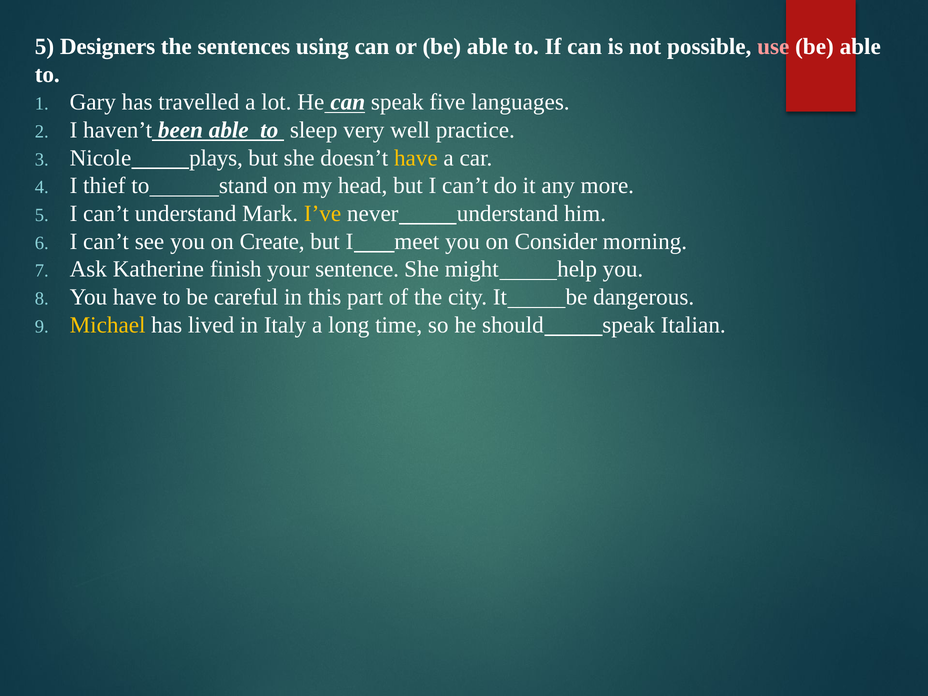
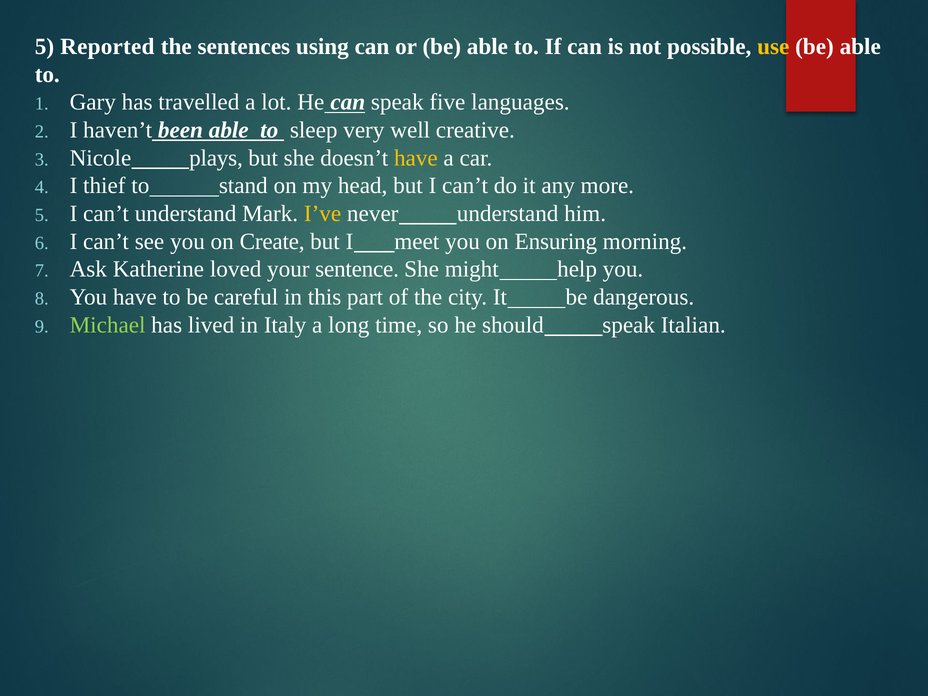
Designers: Designers -> Reported (107, 47)
use colour: pink -> yellow (773, 47)
practice: practice -> creative (475, 130)
Consider: Consider -> Ensuring (556, 241)
finish: finish -> loved (236, 269)
Michael colour: yellow -> light green (108, 325)
